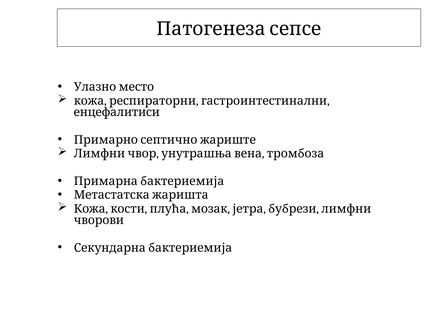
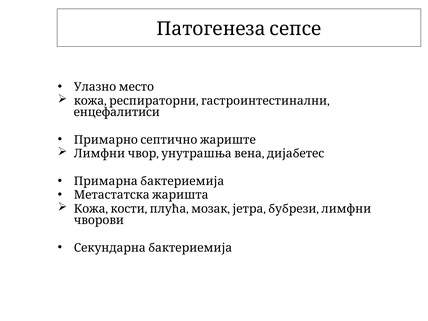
тромбоза: тромбоза -> дијабетес (296, 154)
